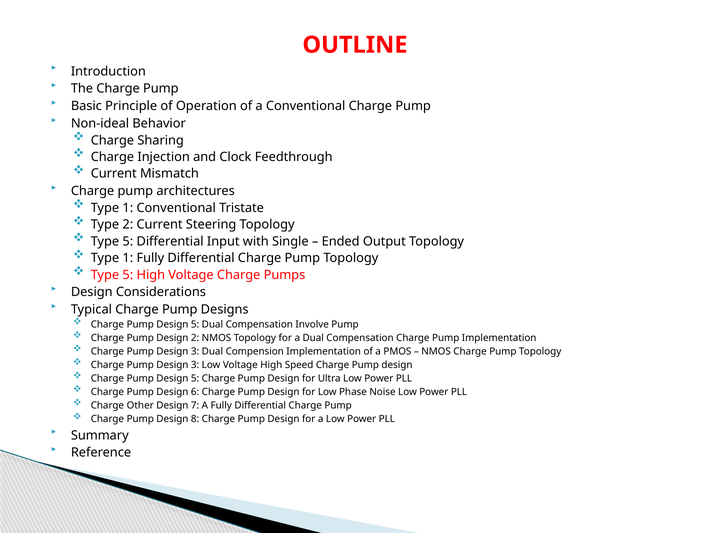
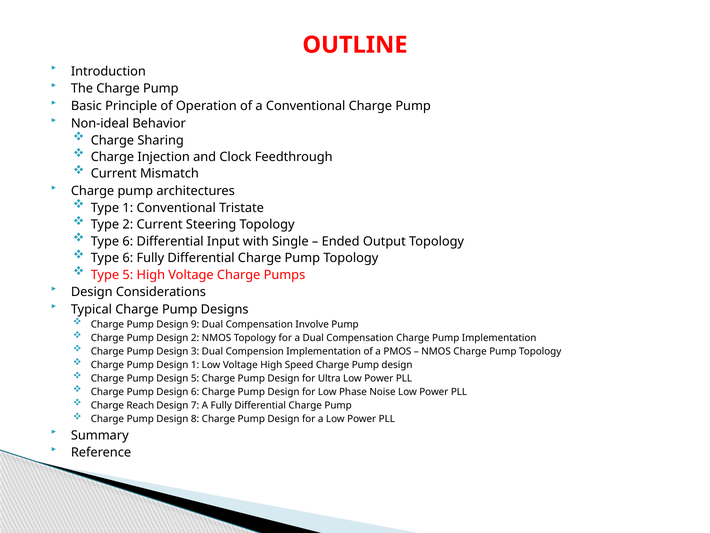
5: 5 -> 6 (128, 241)
1: 1 -> 6 (128, 258)
5: 5 -> 9 (195, 324)
3: 3 -> 1 (195, 365)
Other: Other -> Reach (140, 405)
